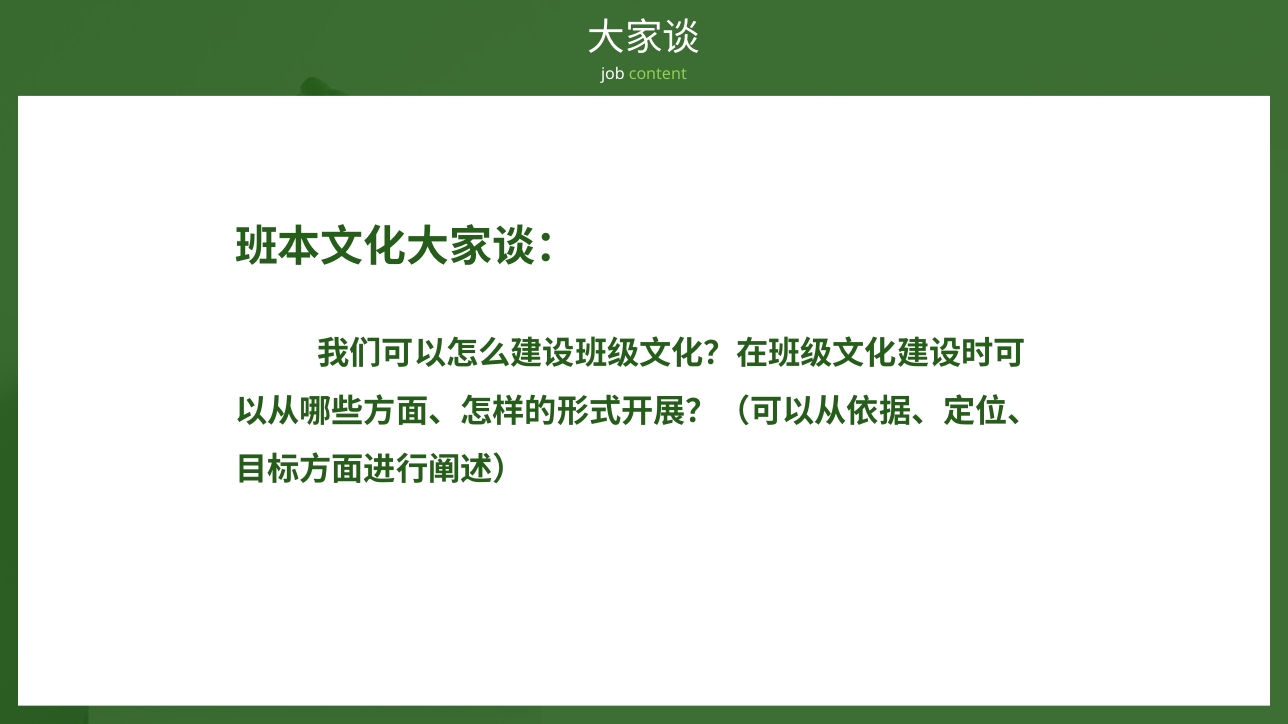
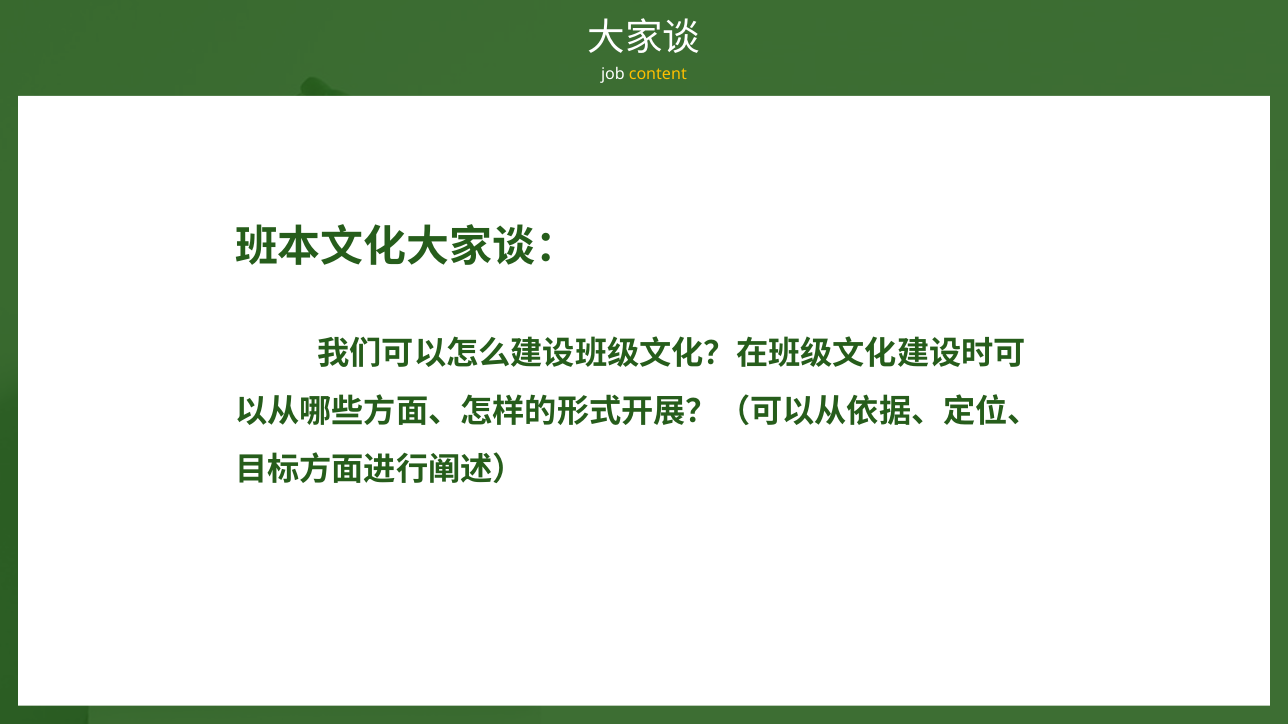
content colour: light green -> yellow (658, 74)
